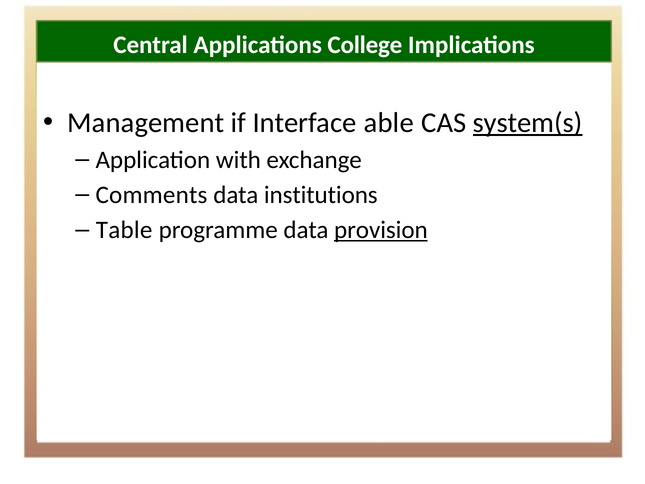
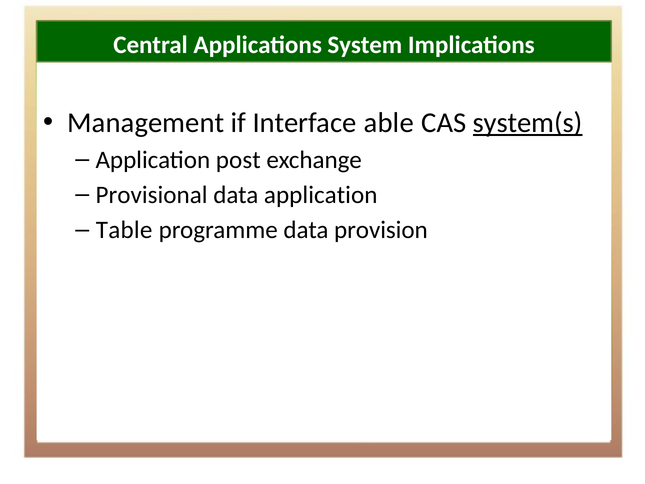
College: College -> System (365, 45)
with: with -> post (238, 160)
Comments: Comments -> Provisional (152, 195)
data institutions: institutions -> application (321, 195)
provision underline: present -> none (381, 230)
